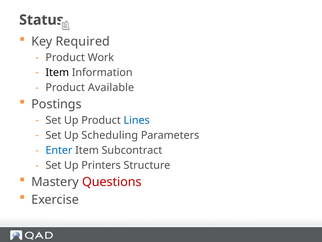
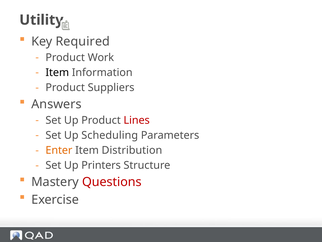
Status: Status -> Utility (41, 20)
Available: Available -> Suppliers (111, 87)
Postings: Postings -> Answers (56, 104)
Lines colour: blue -> red (137, 120)
Enter colour: blue -> orange (59, 150)
Subcontract: Subcontract -> Distribution (132, 150)
